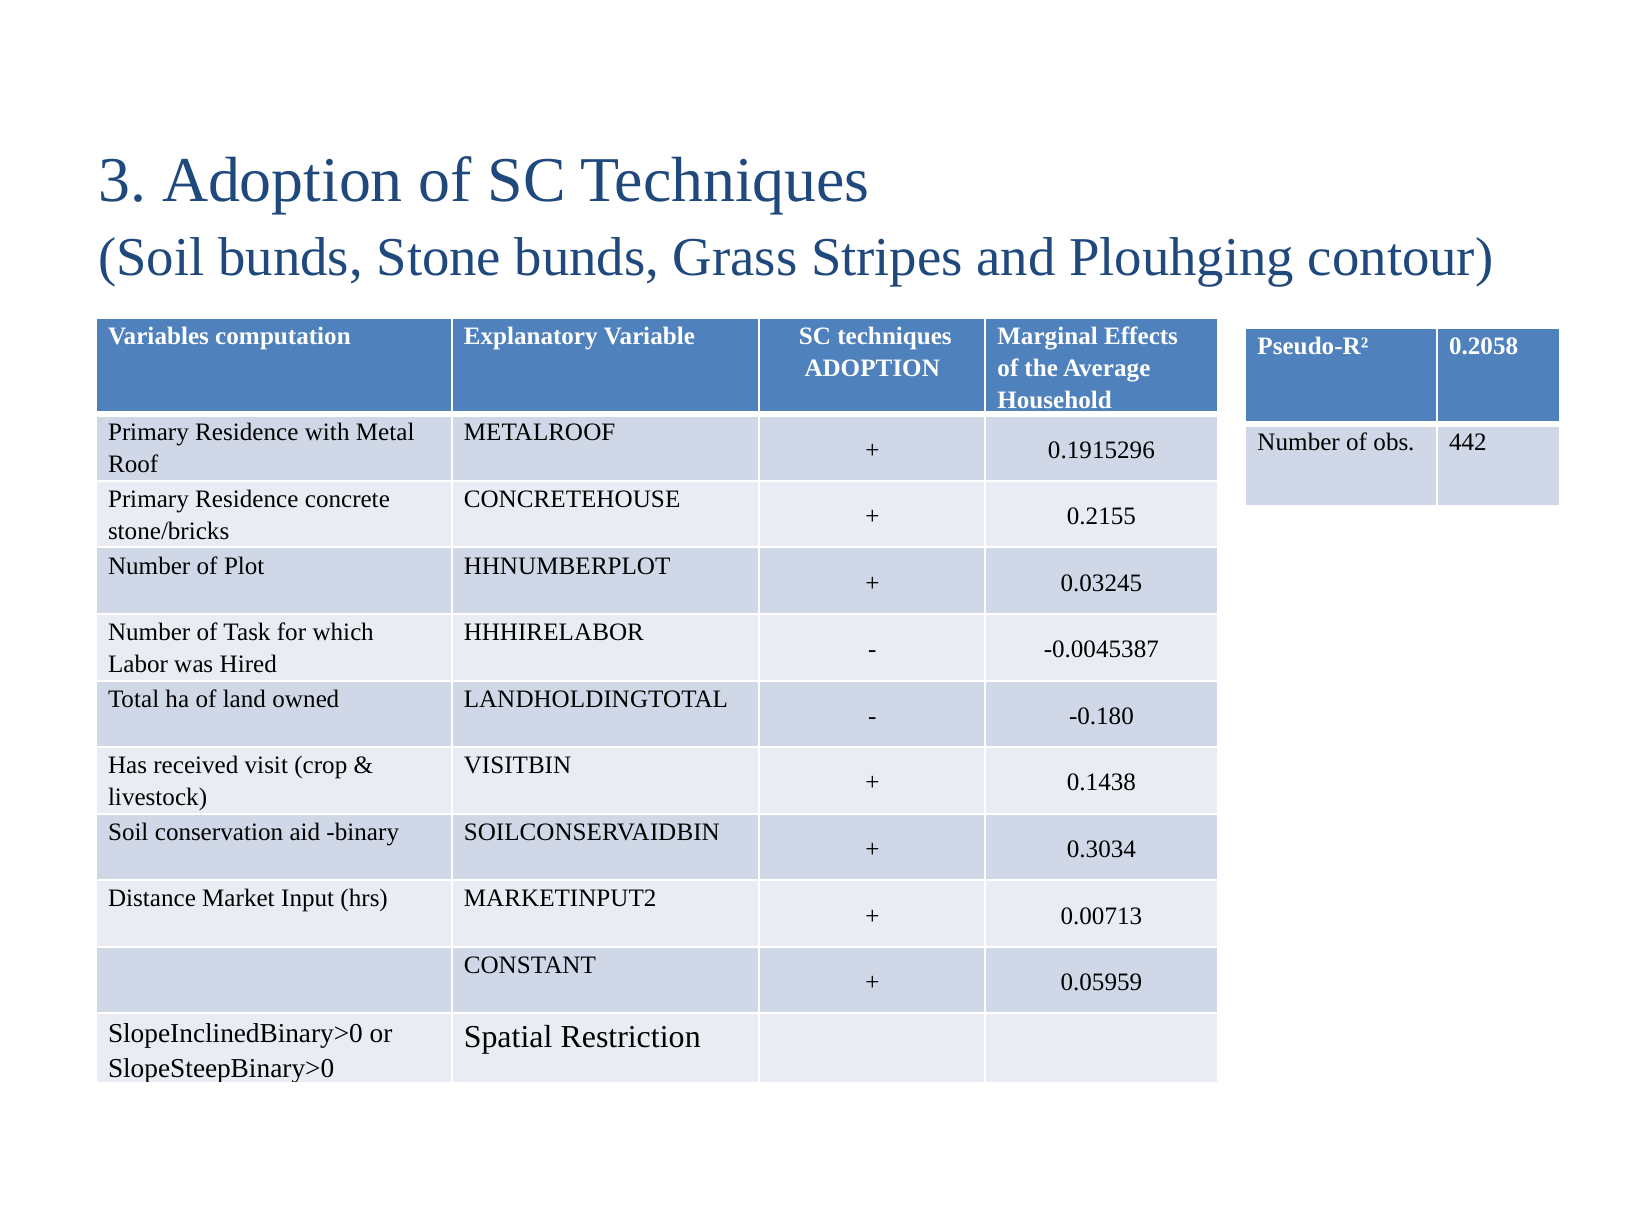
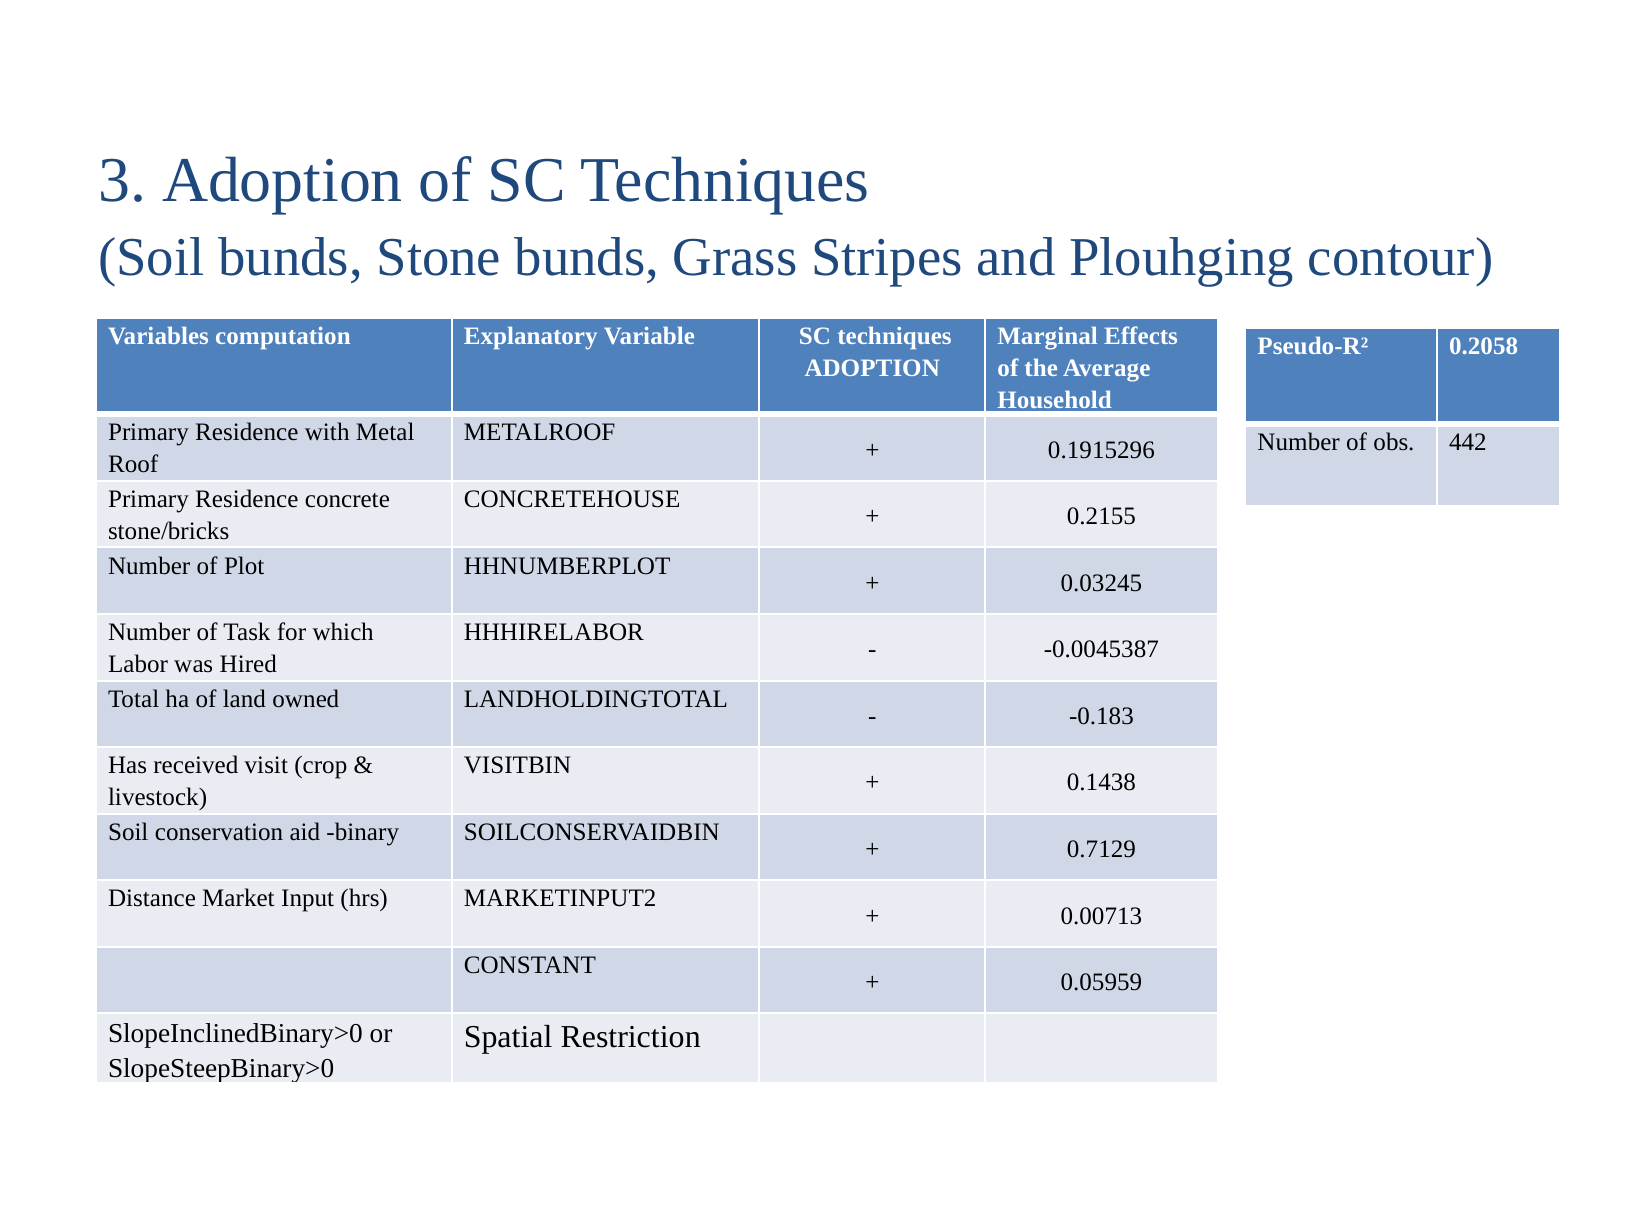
-0.180: -0.180 -> -0.183 (1101, 716)
0.3034: 0.3034 -> 0.7129 (1101, 850)
